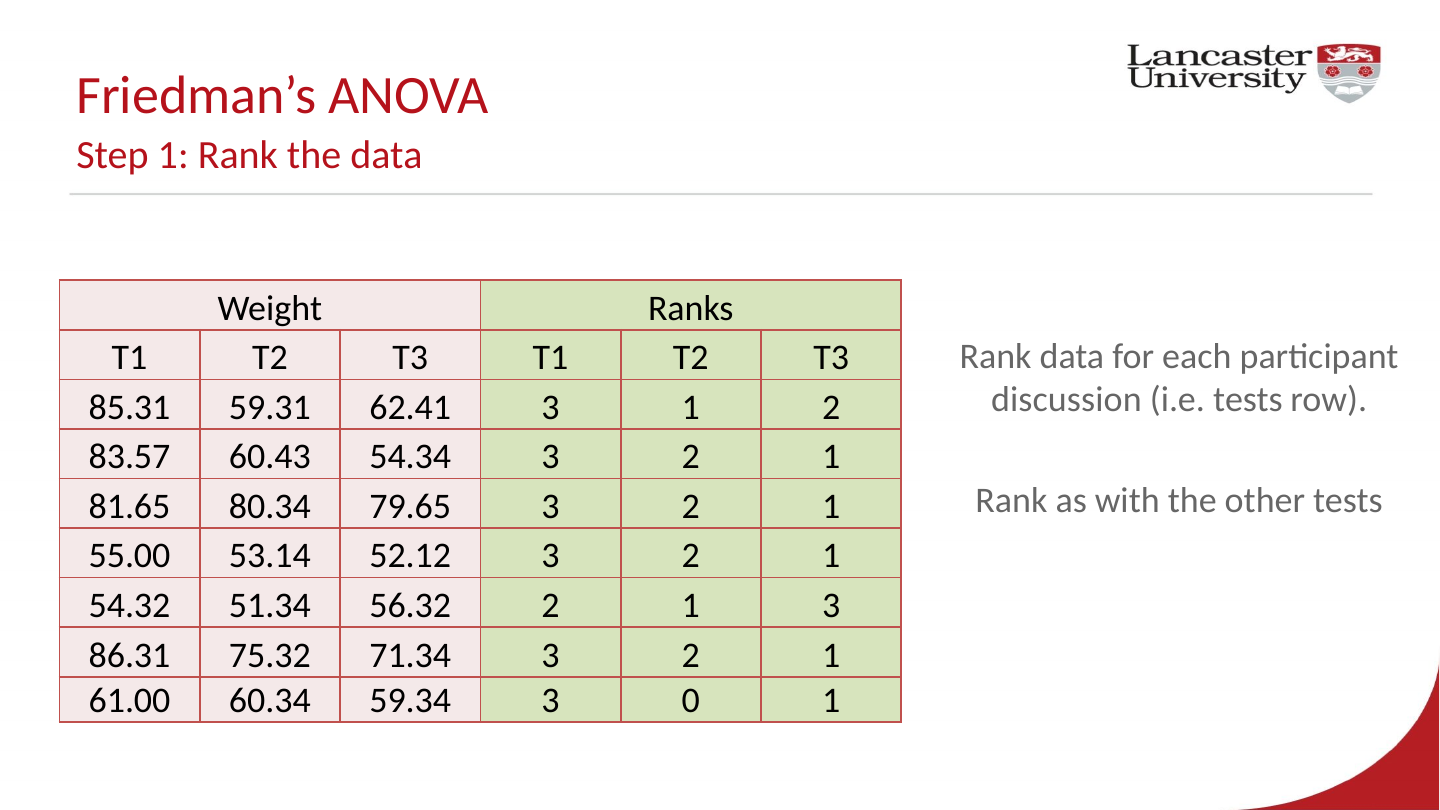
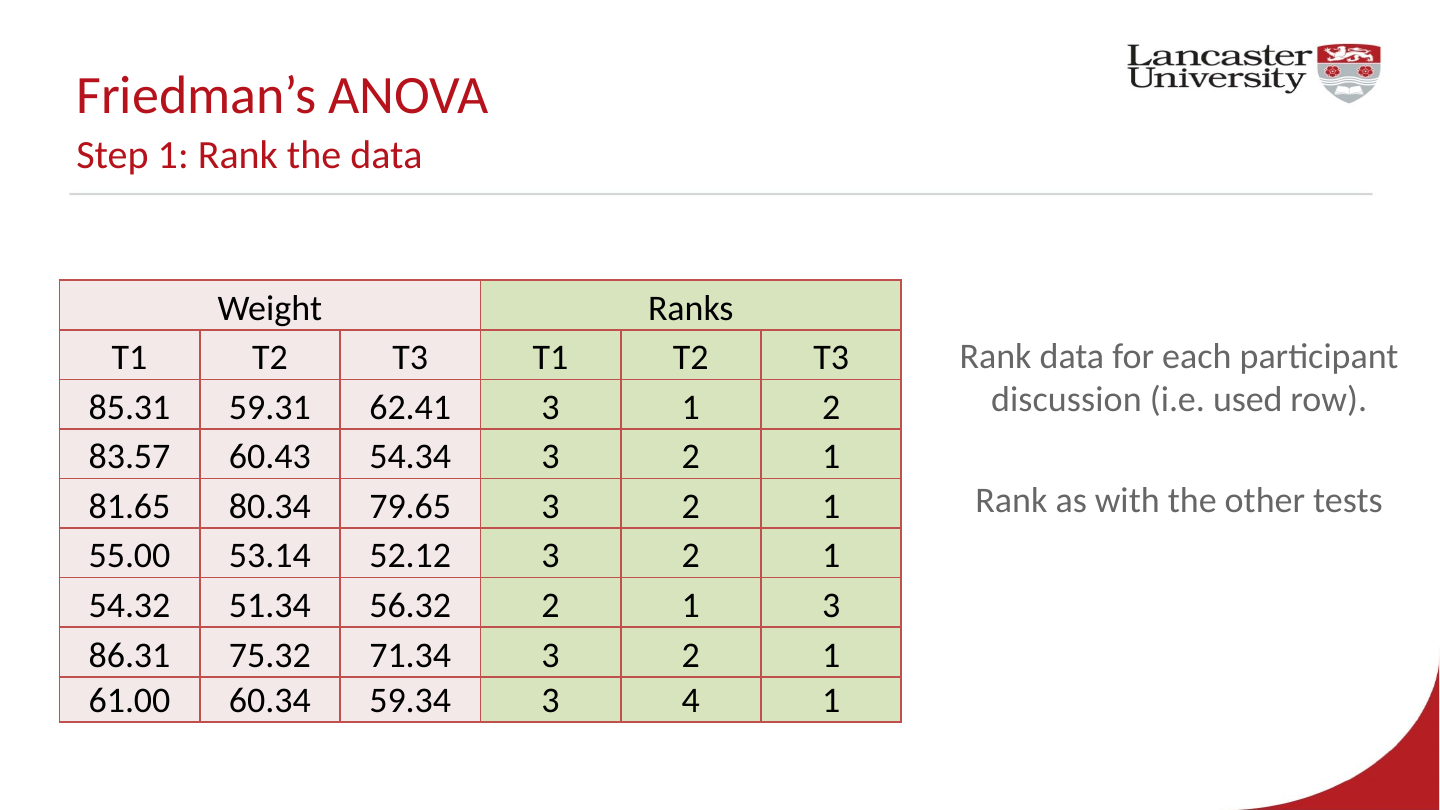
i.e tests: tests -> used (1248, 400)
0: 0 -> 4 (691, 701)
